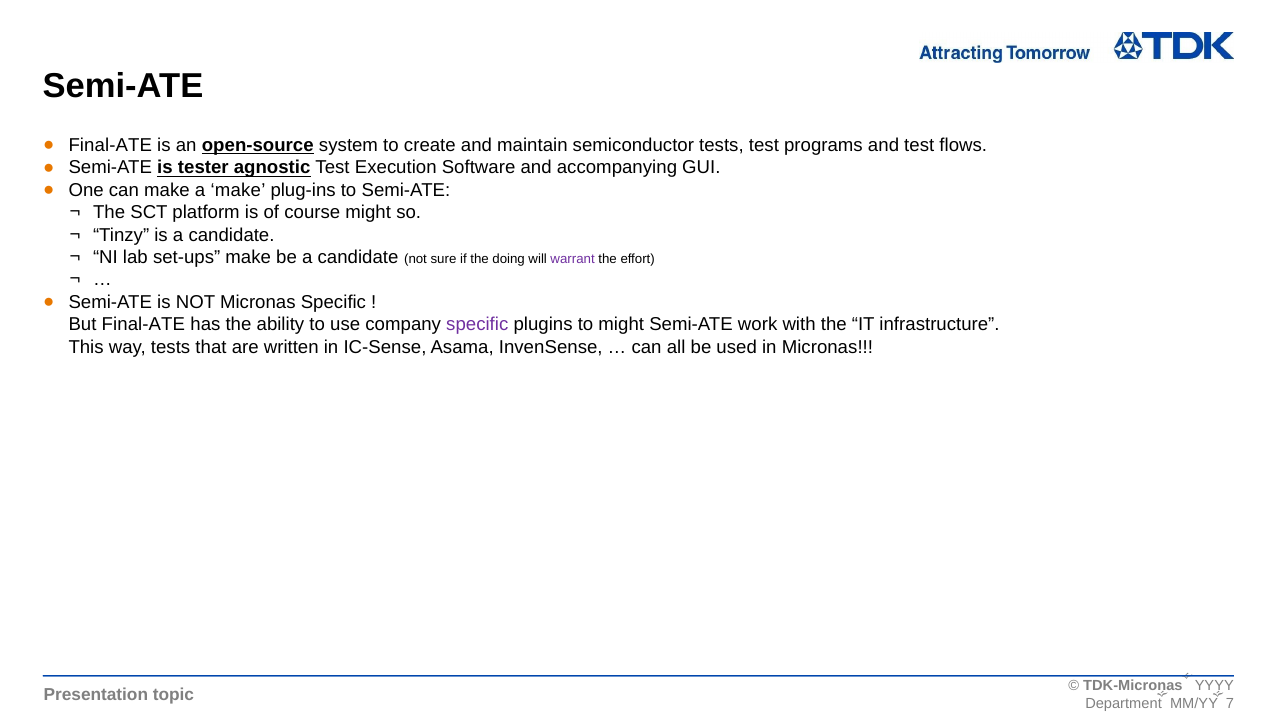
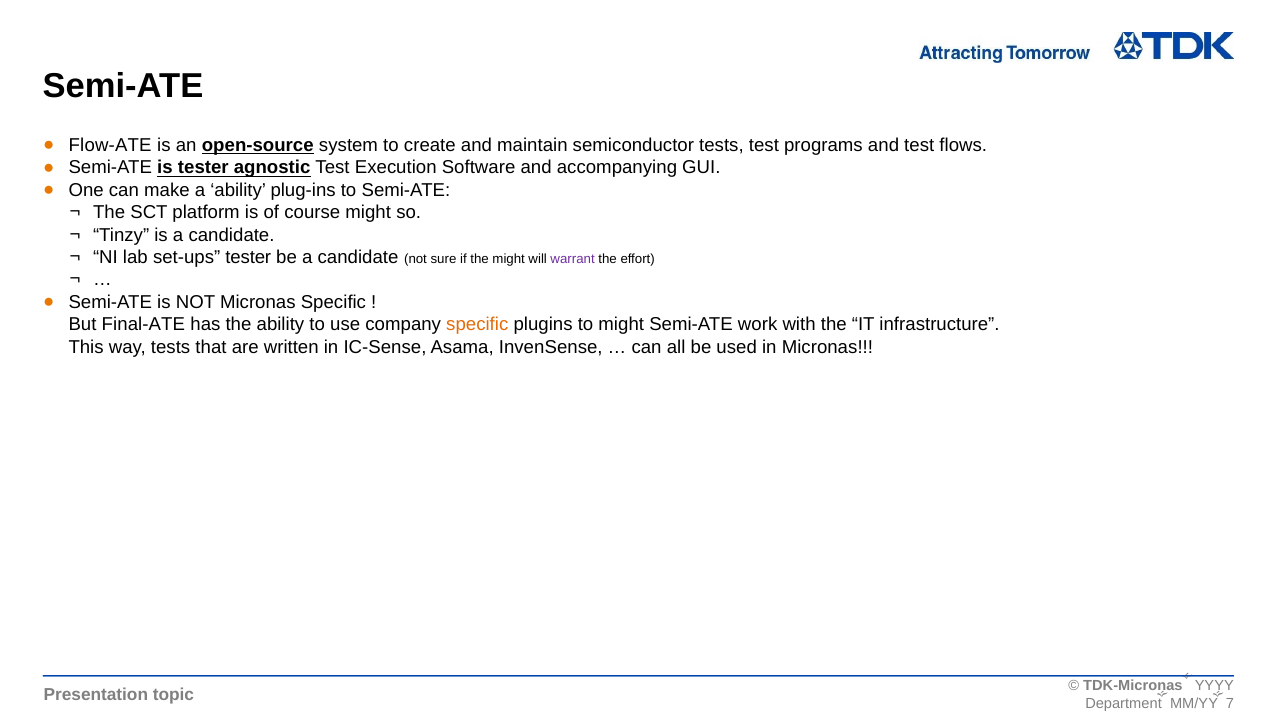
Final-ATE: Final-ATE -> Flow-ATE (110, 145)
a make: make -> ability (238, 190)
set-ups make: make -> tester (248, 257)
the doing: doing -> might (509, 259)
specific colour: purple -> orange (477, 325)
